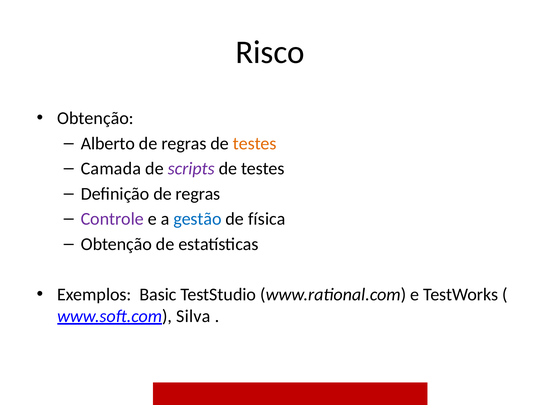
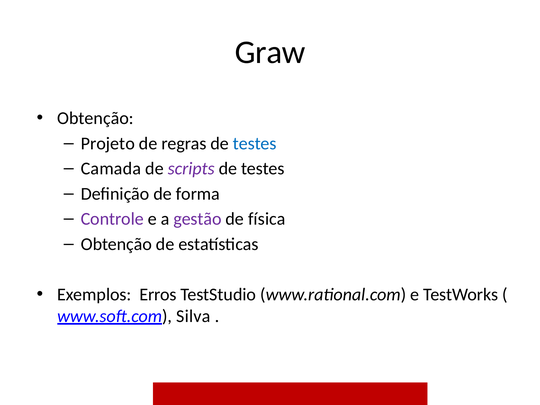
Risco: Risco -> Graw (270, 52)
Alberto: Alberto -> Projeto (108, 143)
testes colour: orange -> blue (255, 143)
Definição de regras: regras -> forma (198, 194)
gestão colour: blue -> purple (197, 219)
Basic: Basic -> Erros (158, 295)
